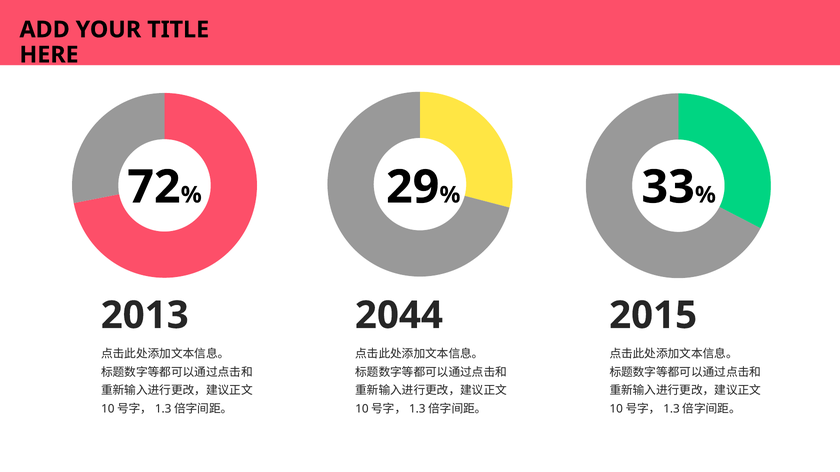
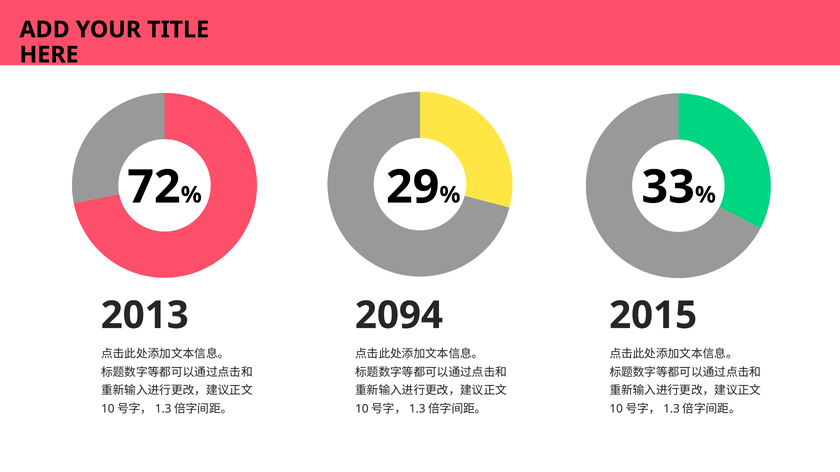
2044: 2044 -> 2094 (399, 316)
